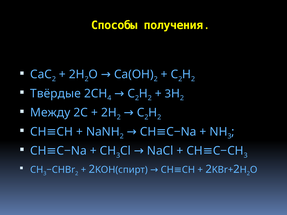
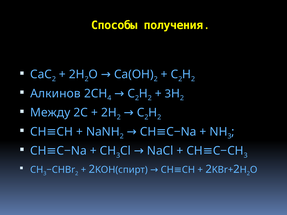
Твёрдые: Твёрдые -> Алкинов (55, 94)
